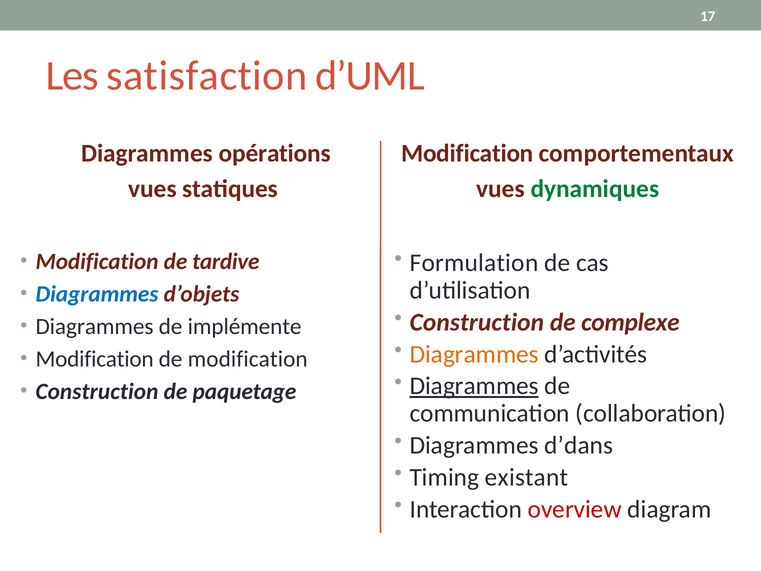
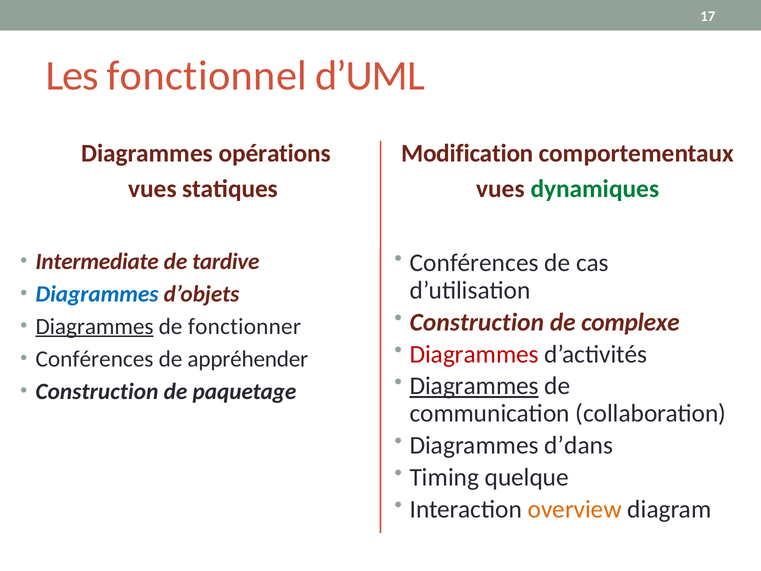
satisfaction: satisfaction -> fonctionnel (207, 76)
Formulation: Formulation -> Conférences (474, 263)
Modification: Modification -> Intermediate (97, 261)
Diagrammes underline: none -> present (95, 326)
implémente: implémente -> fonctionner (244, 326)
Diagrammes colour: orange -> red (474, 354)
Modification: Modification -> Conférences (94, 359)
de modification: modification -> appréhender (248, 359)
existant: existant -> quelque (527, 477)
overview colour: red -> orange (575, 509)
